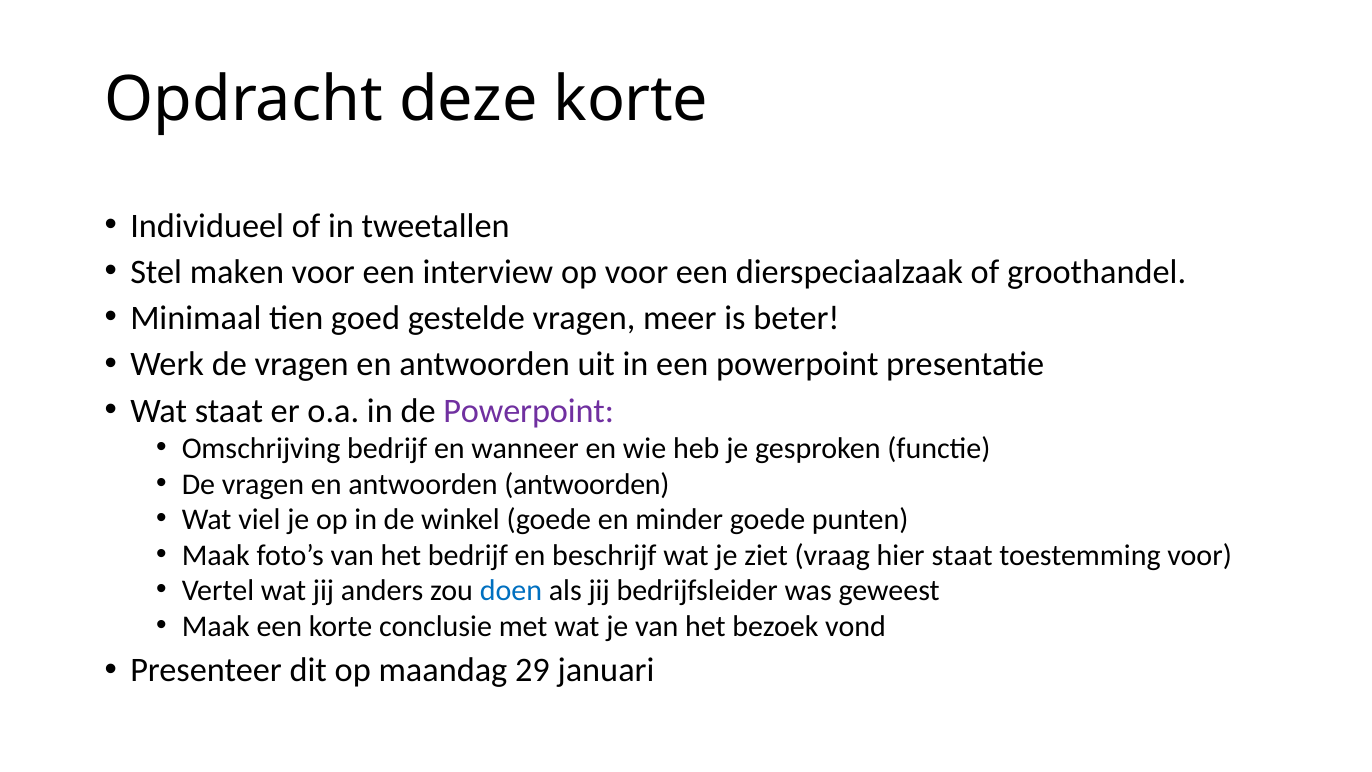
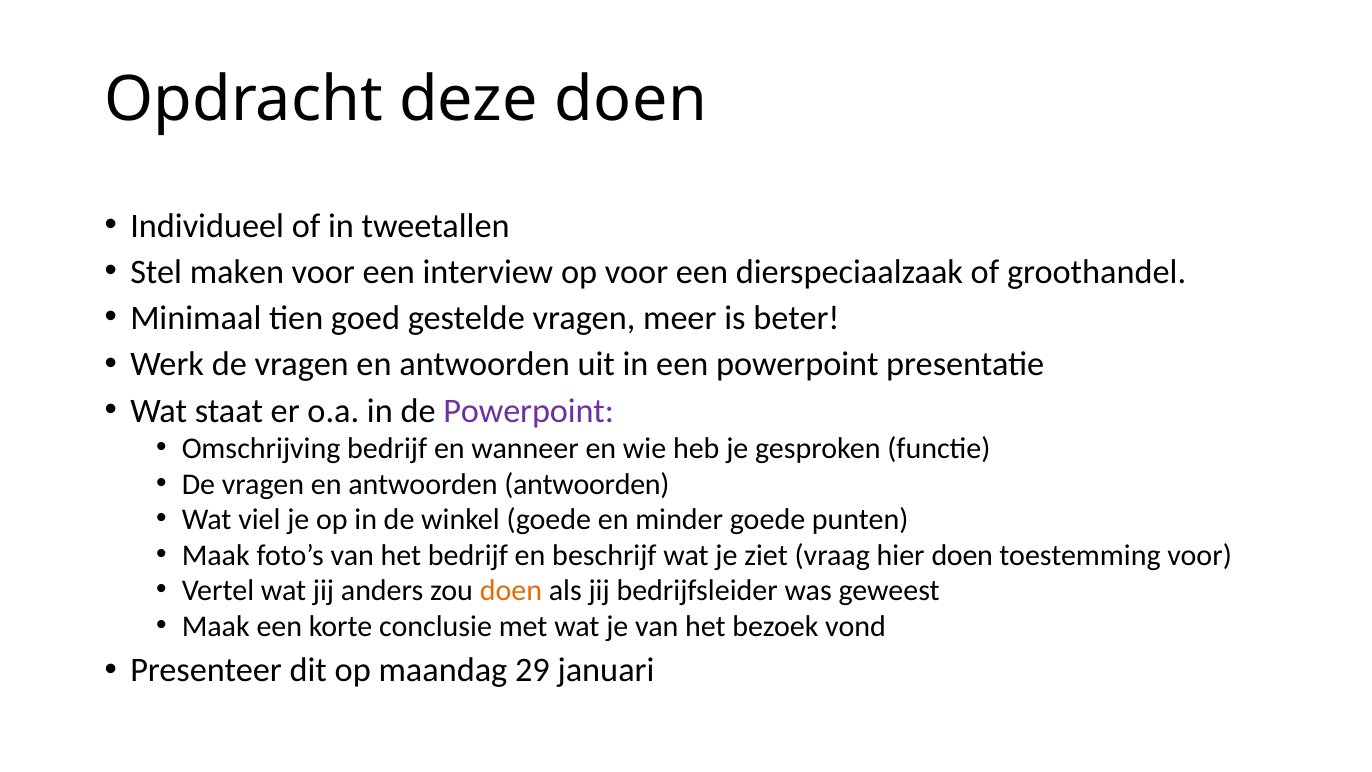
deze korte: korte -> doen (631, 100)
hier staat: staat -> doen (962, 555)
doen colour: blue -> orange (511, 591)
